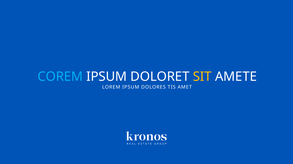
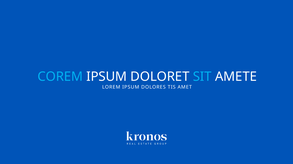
SIT colour: yellow -> light blue (202, 77)
